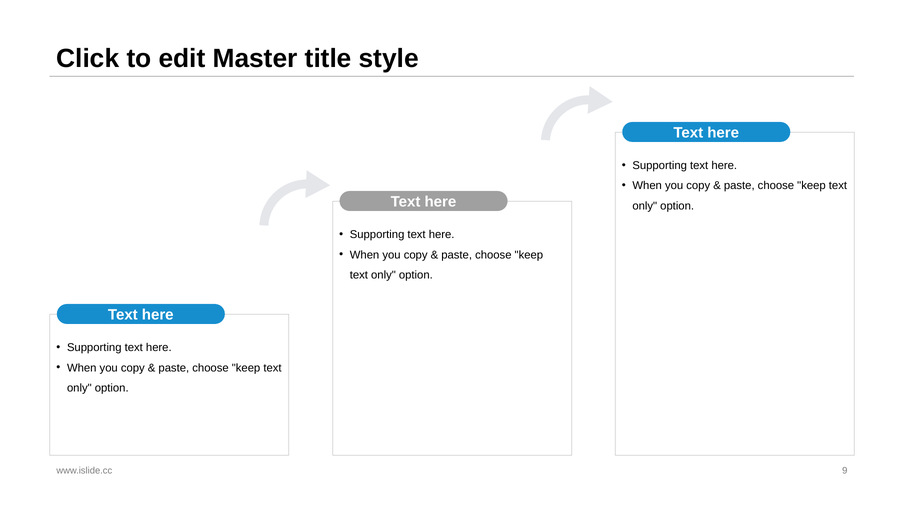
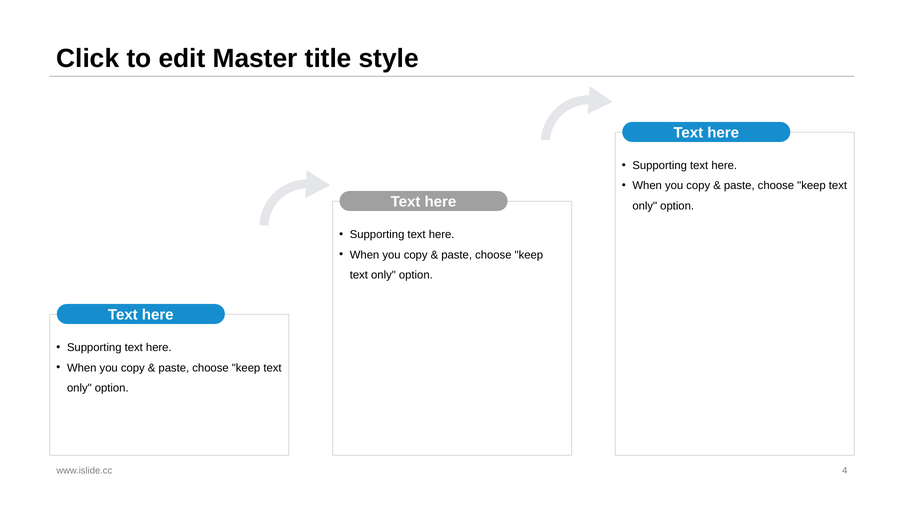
9: 9 -> 4 (845, 471)
